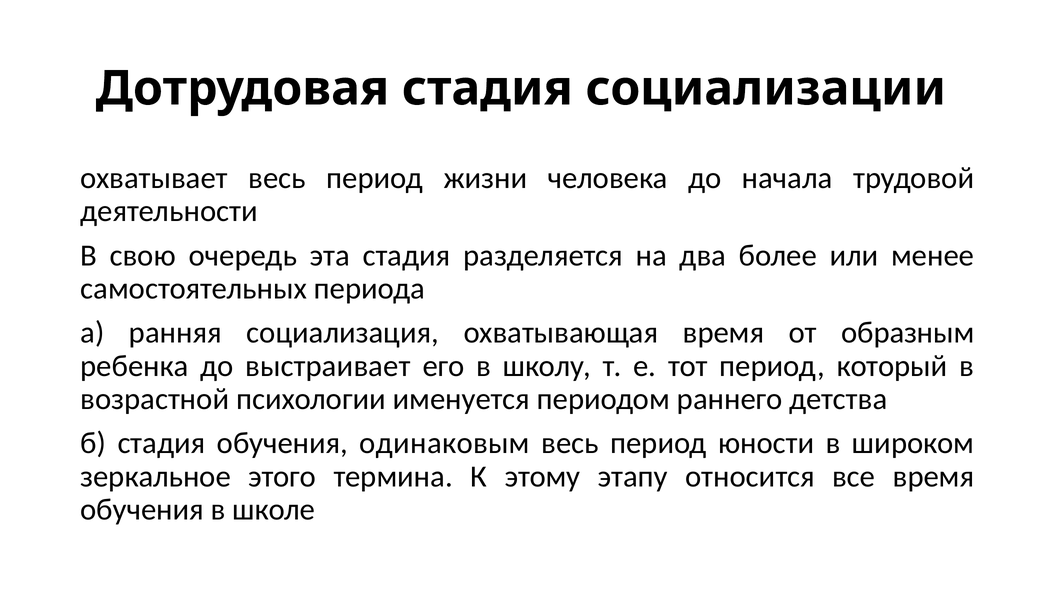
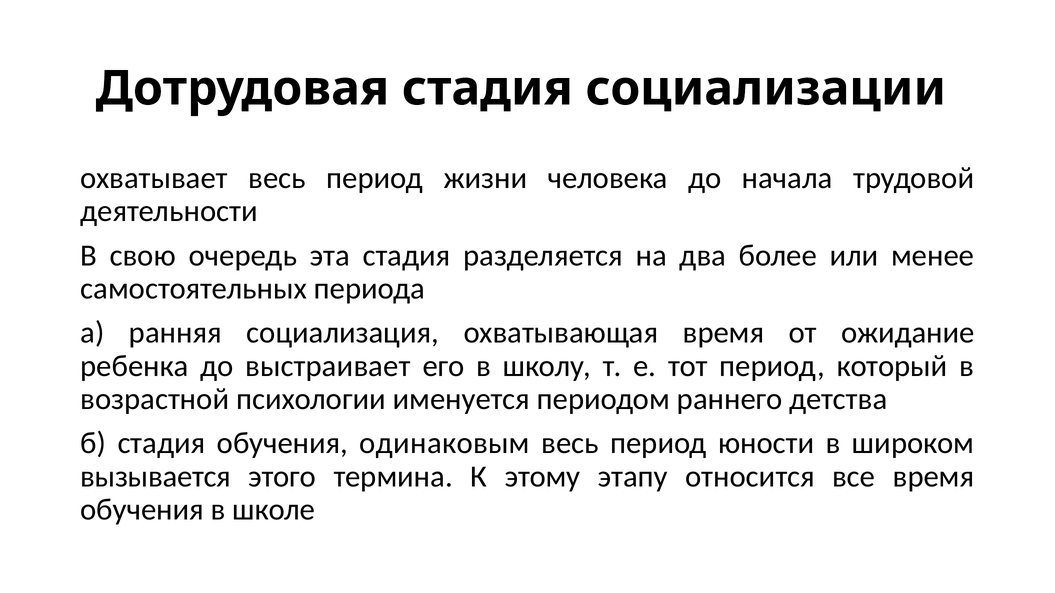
образным: образным -> ожидание (908, 333)
зеркальное: зеркальное -> вызывается (156, 477)
